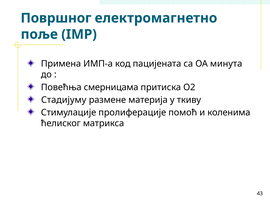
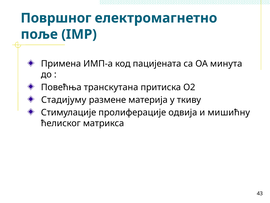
смерницама: смерницама -> транскутана (111, 87)
помоћ: помоћ -> одвија (183, 112)
коленима: коленима -> мишићну (229, 112)
